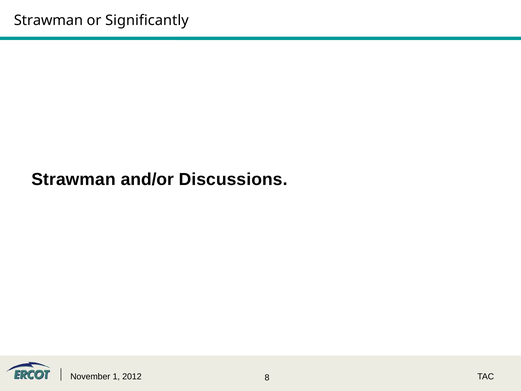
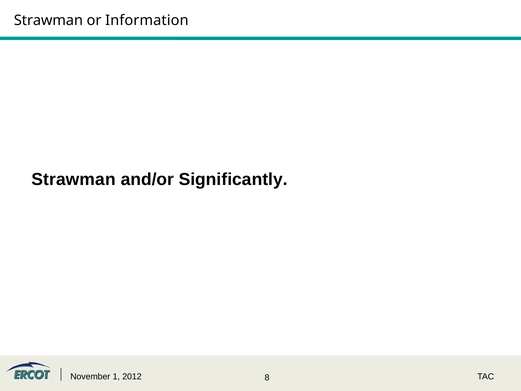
Significantly: Significantly -> Information (147, 21)
Discussions: Discussions -> Significantly (233, 179)
